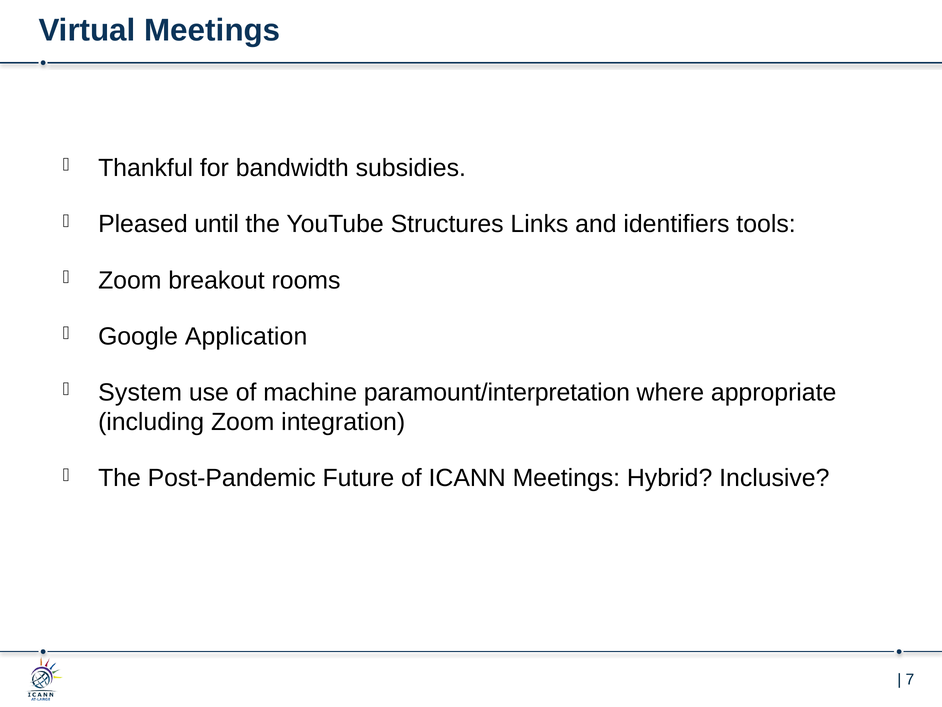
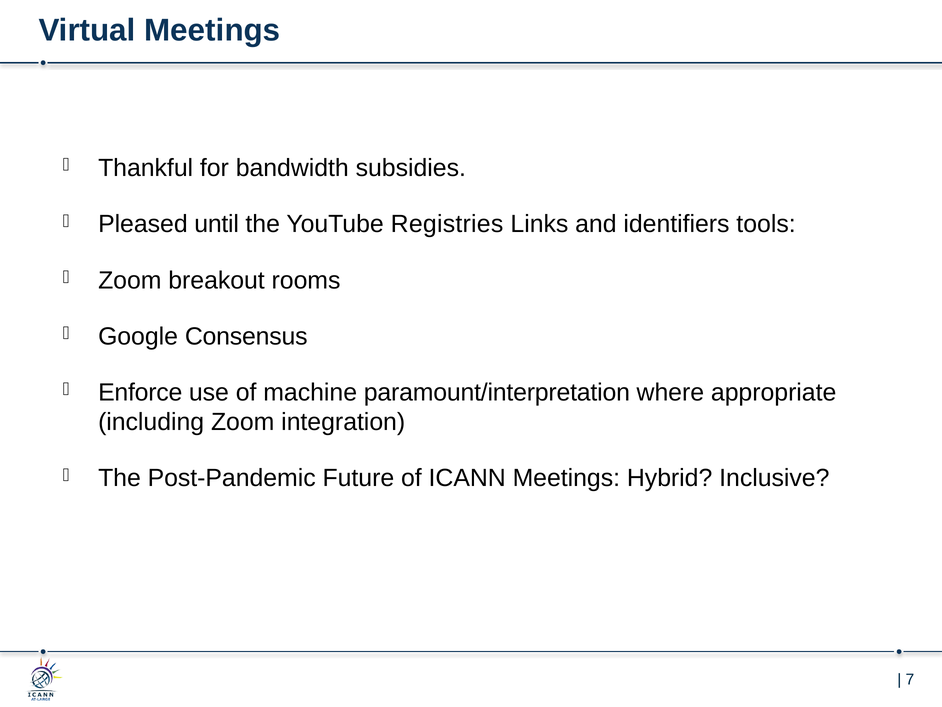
Structures: Structures -> Registries (447, 224)
Application: Application -> Consensus (246, 336)
System: System -> Enforce (140, 392)
